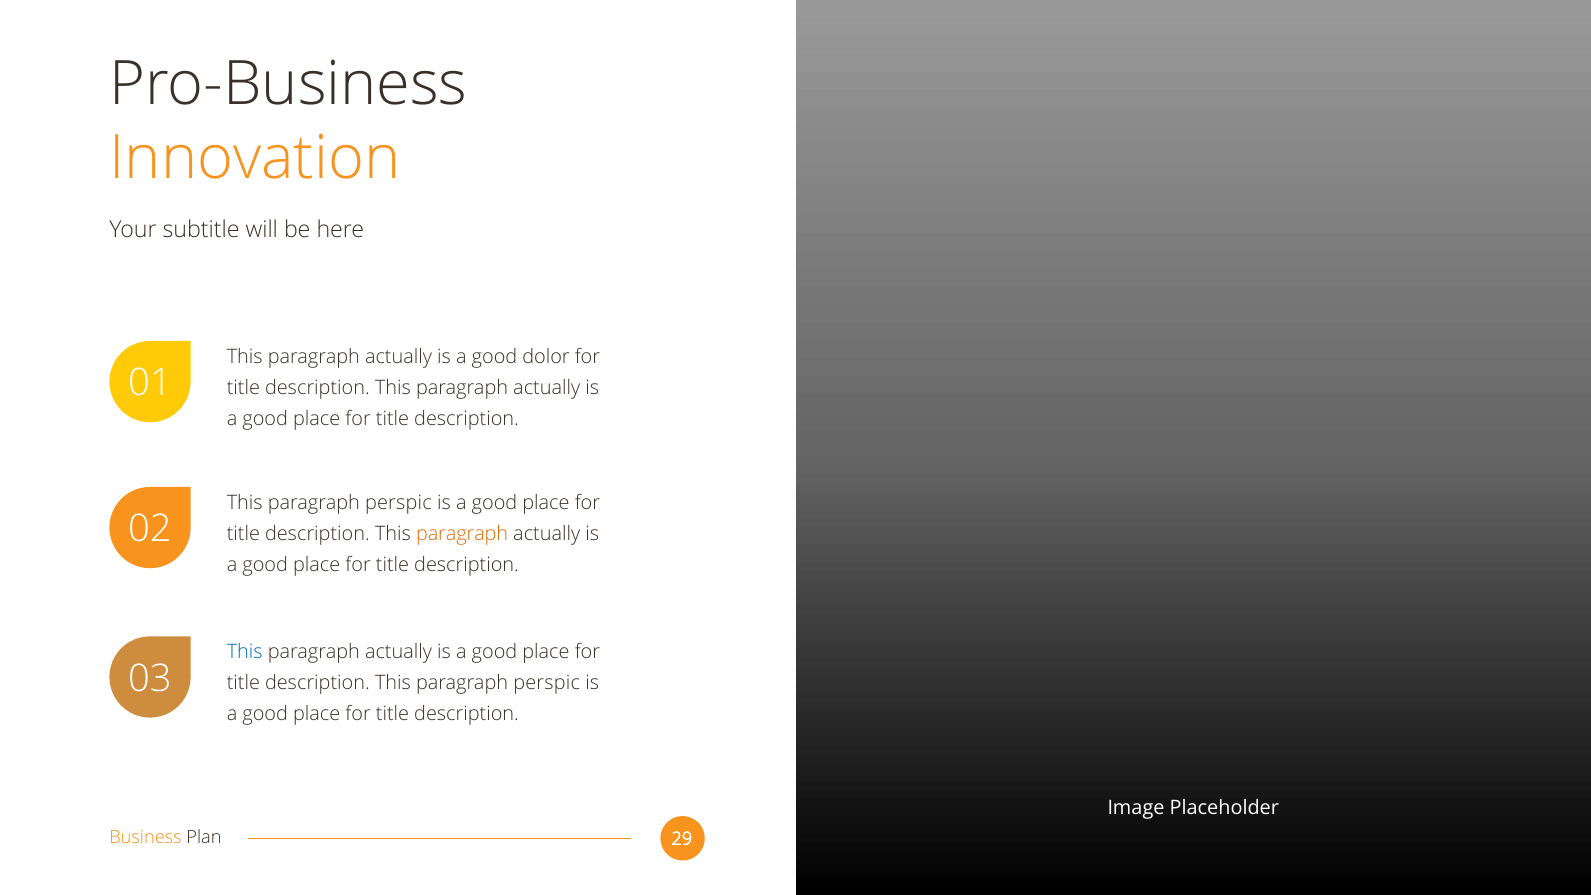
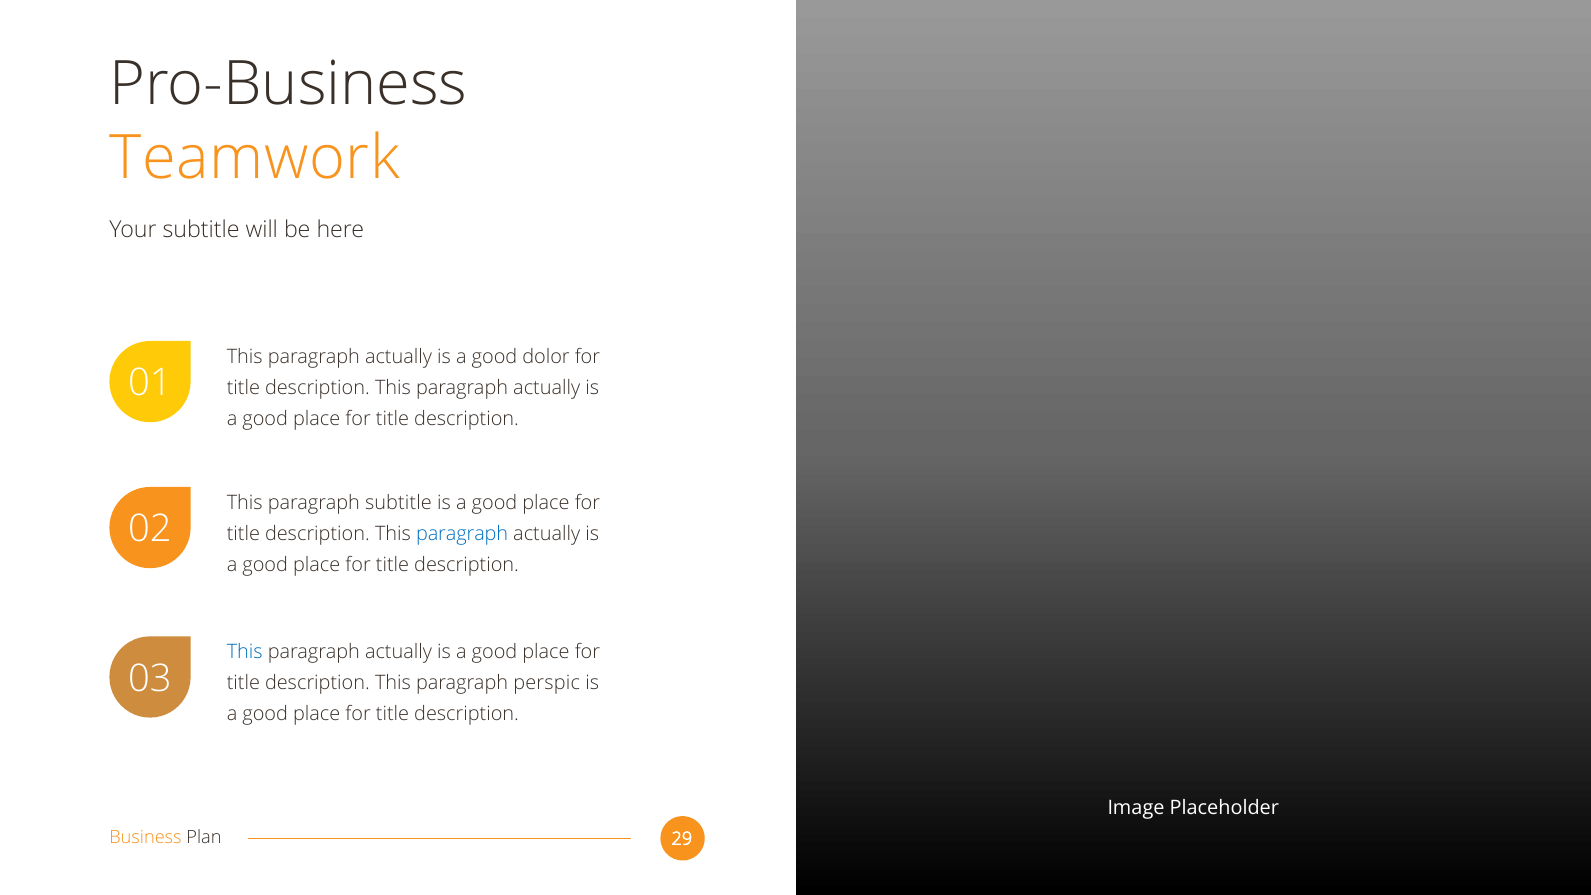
Innovation: Innovation -> Teamwork (255, 158)
perspic: perspic -> subtitle (398, 503)
paragraph colour: orange -> blue (462, 534)
